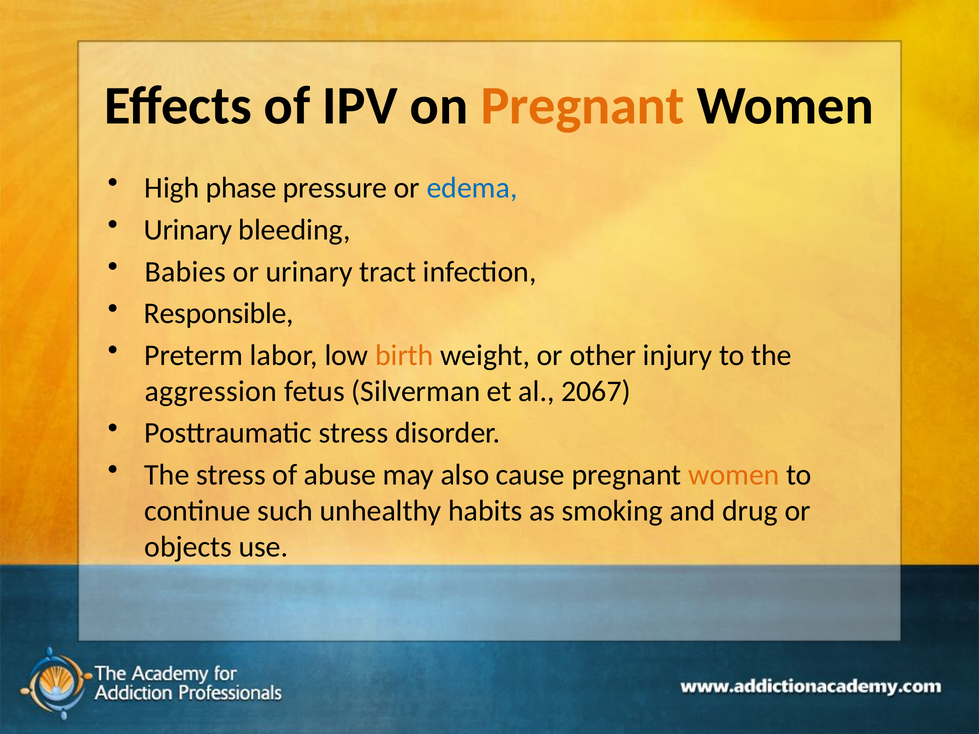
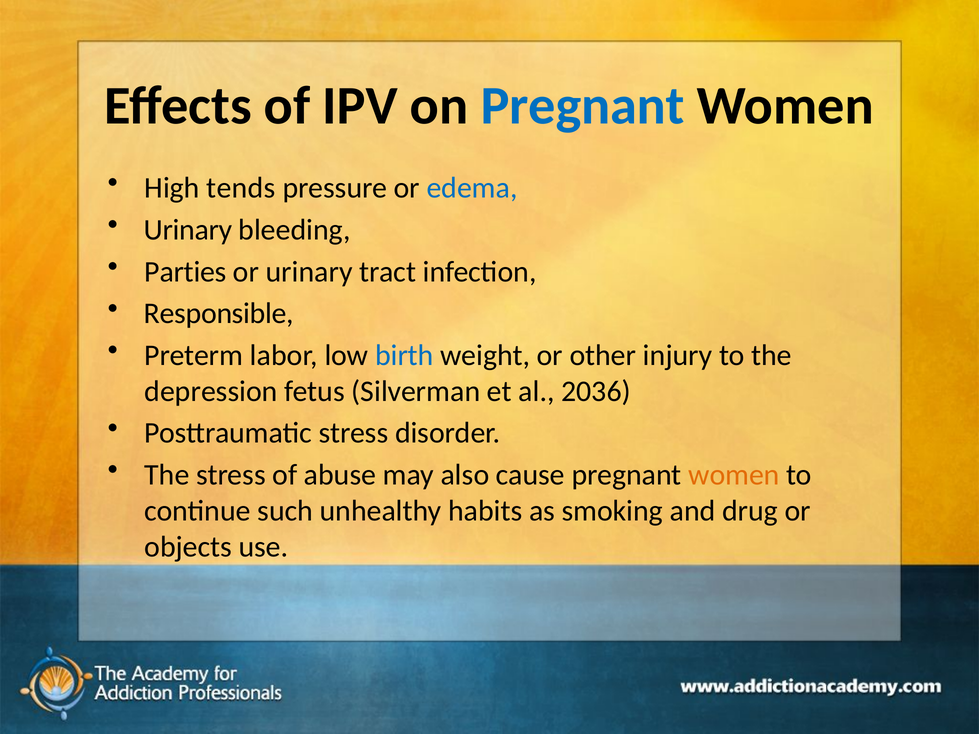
Pregnant colour: orange -> blue (583, 106)
phase: phase -> tends (241, 188)
Babies: Babies -> Parties (185, 272)
birth colour: orange -> blue (404, 356)
aggression: aggression -> depression (211, 391)
2067: 2067 -> 2036 (596, 391)
